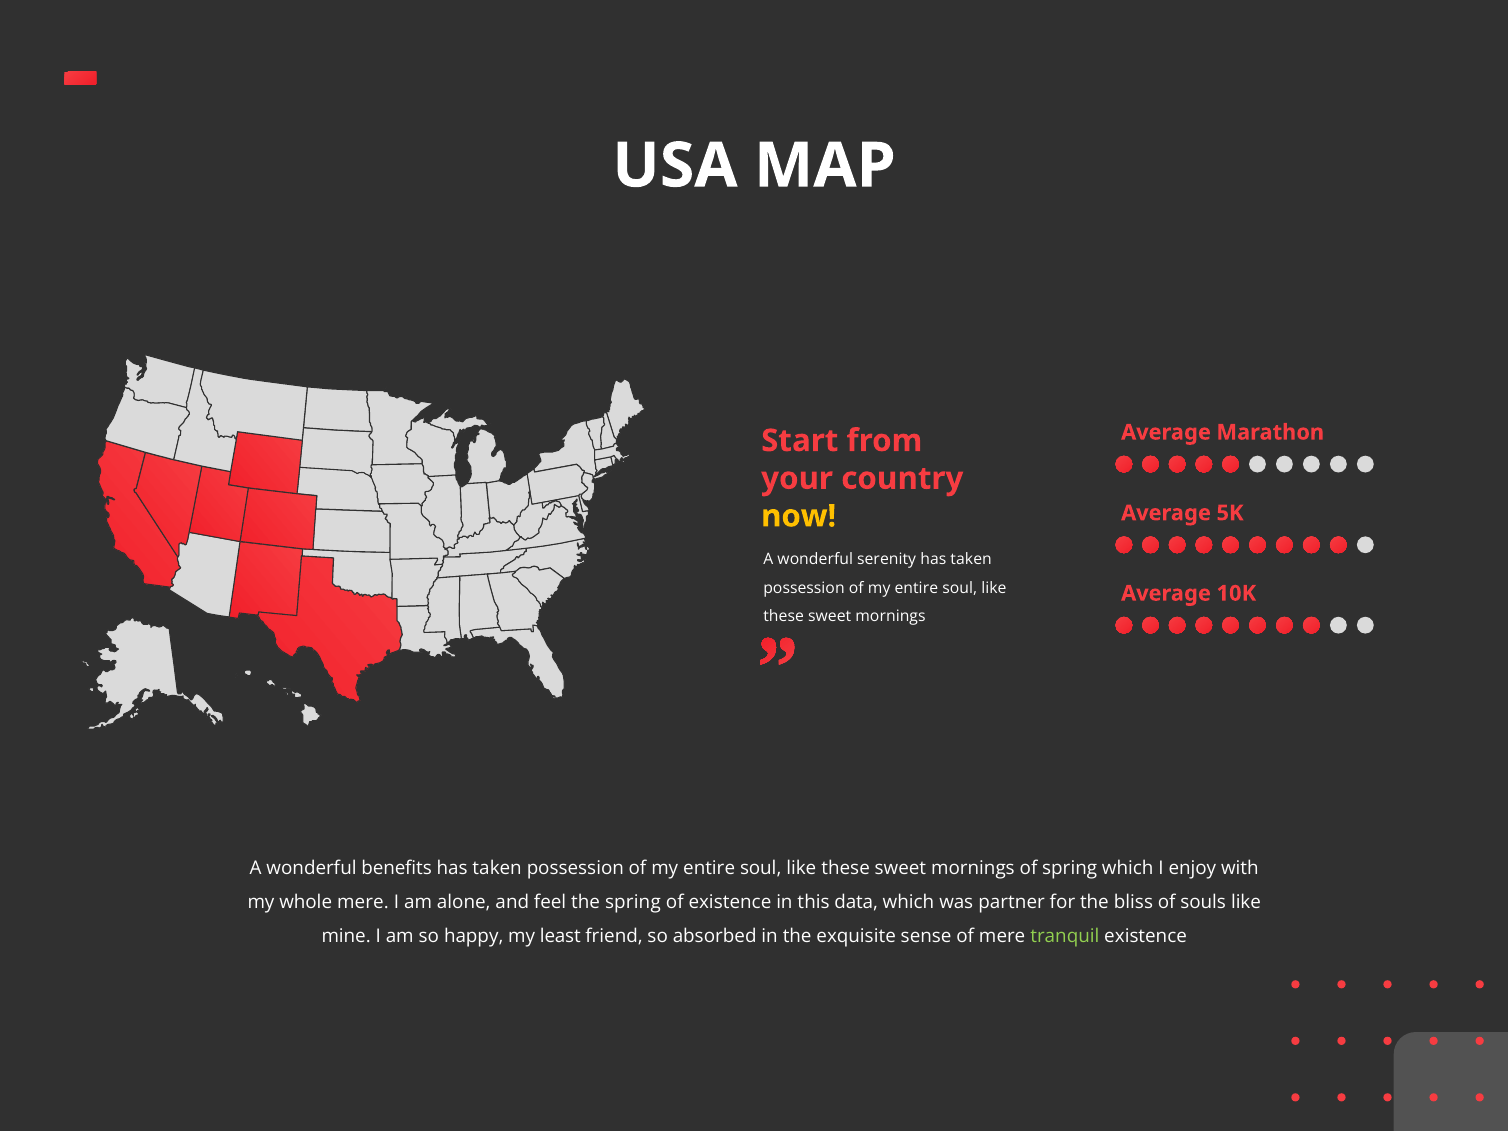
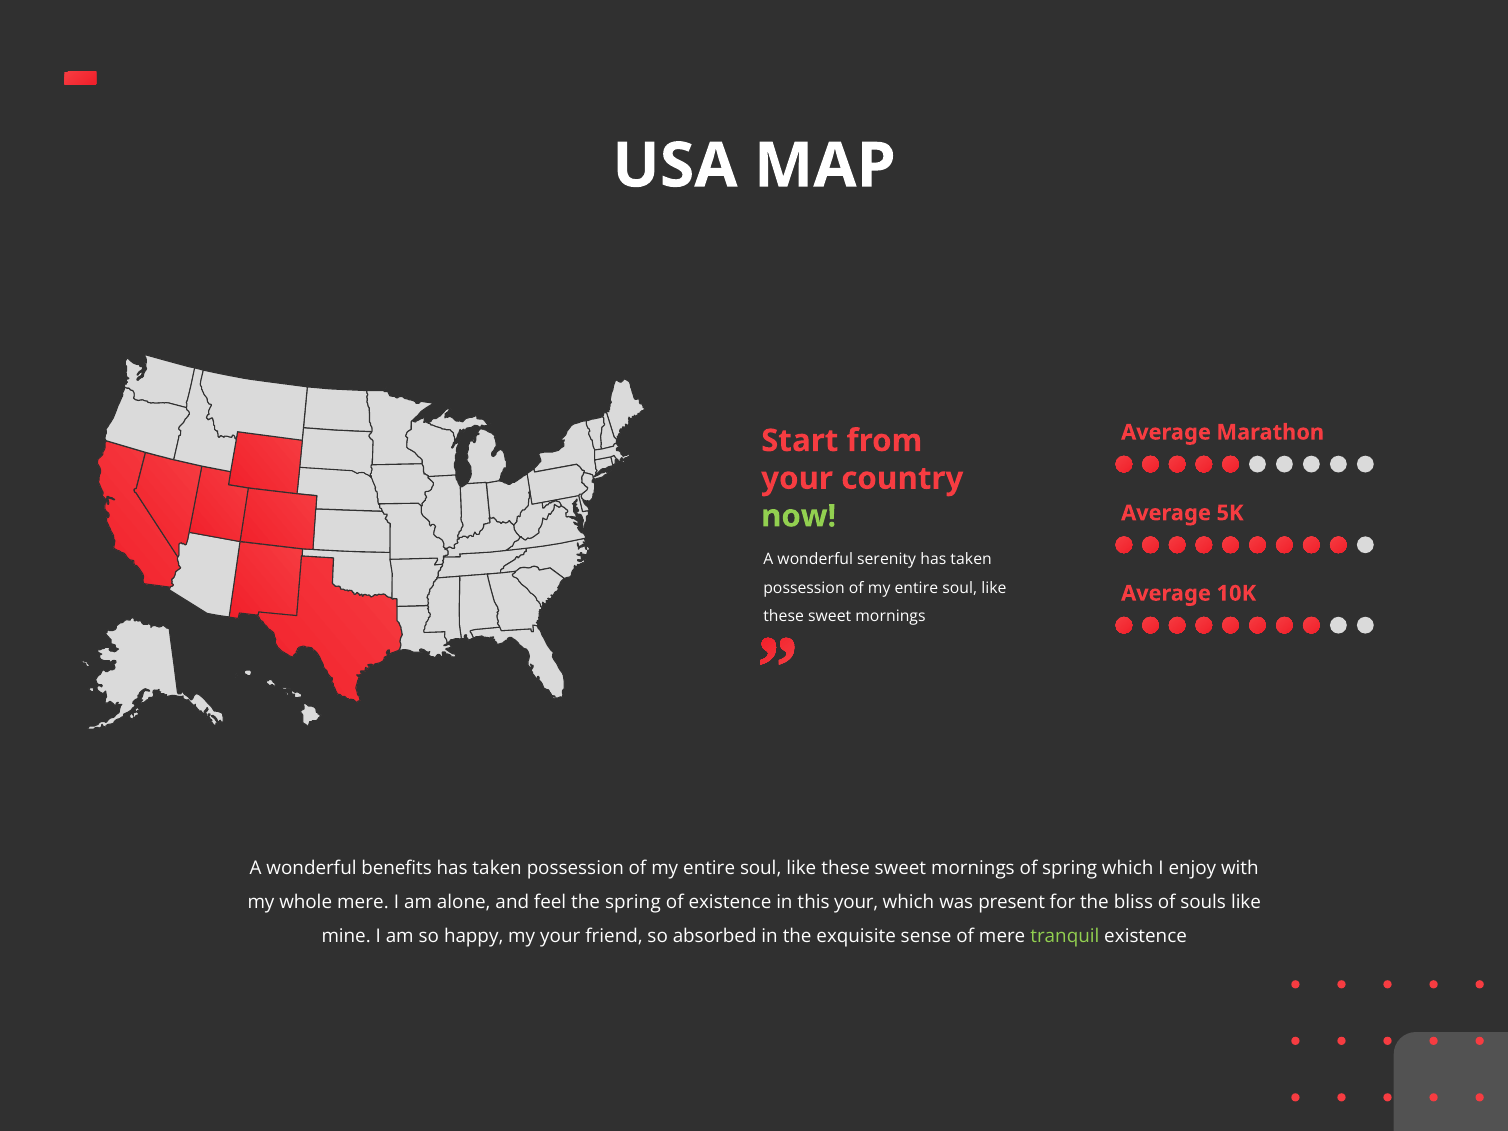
now colour: yellow -> light green (799, 516)
this data: data -> your (856, 902)
partner: partner -> present (1012, 902)
my least: least -> your (560, 936)
